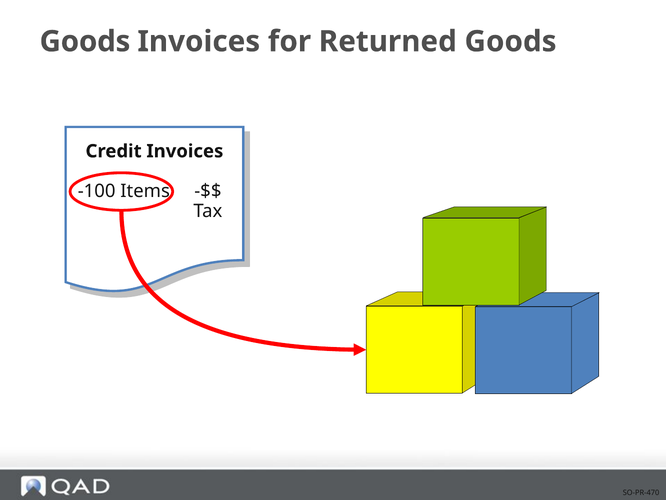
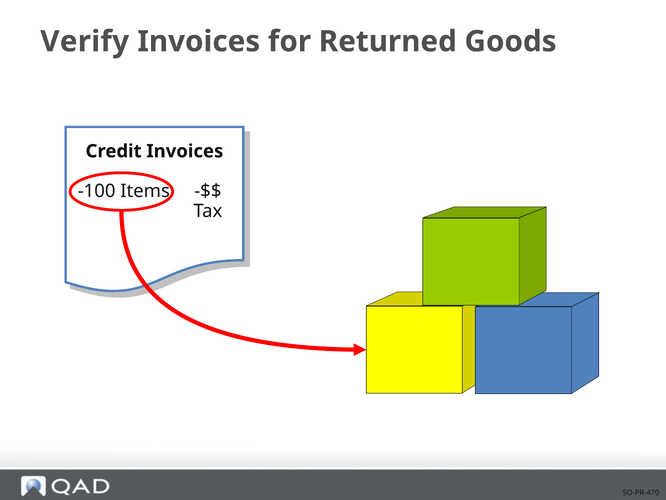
Goods: Goods -> Verify (85, 41)
